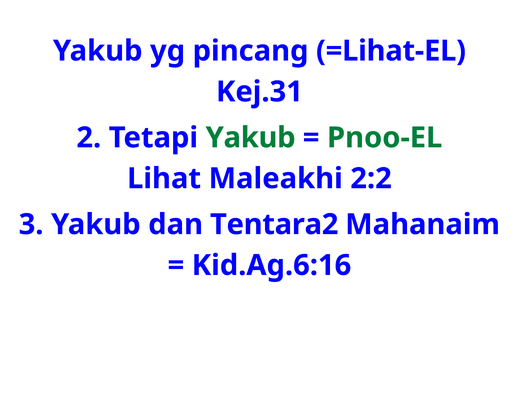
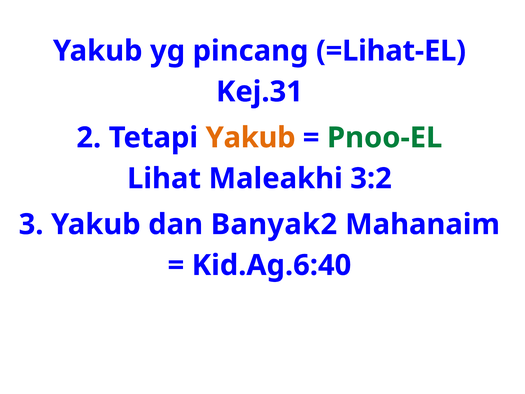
Yakub colour: green -> orange (251, 138)
2:2: 2:2 -> 3:2 (371, 178)
Tentara2: Tentara2 -> Banyak2 (274, 224)
Kid.Ag.6:16: Kid.Ag.6:16 -> Kid.Ag.6:40 (272, 265)
